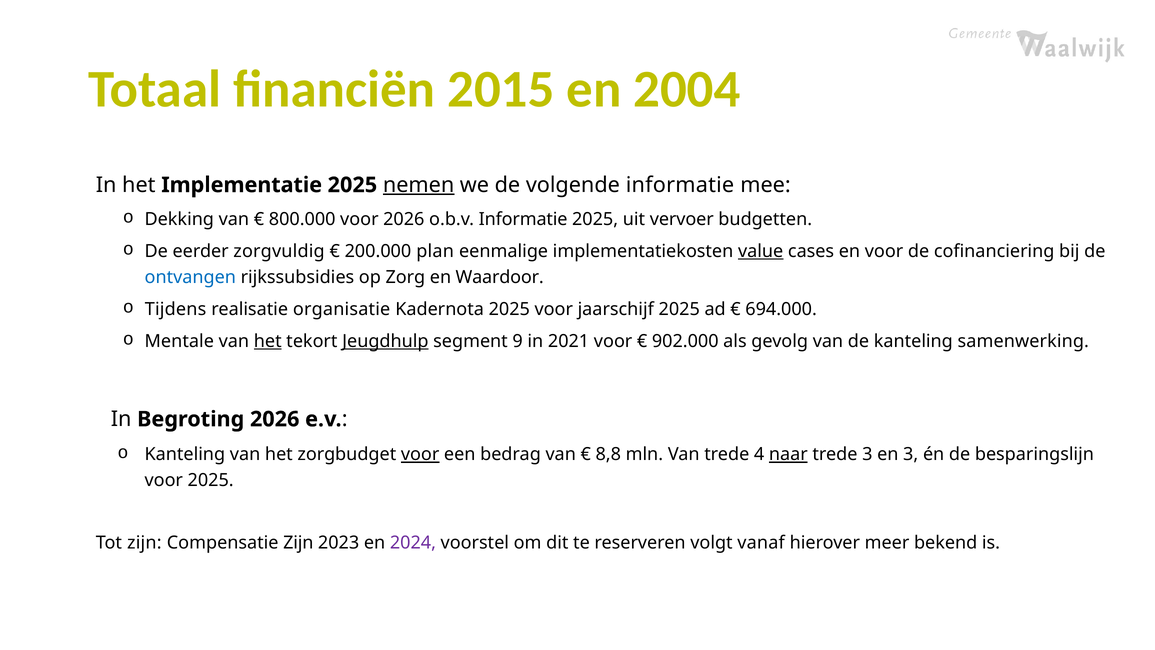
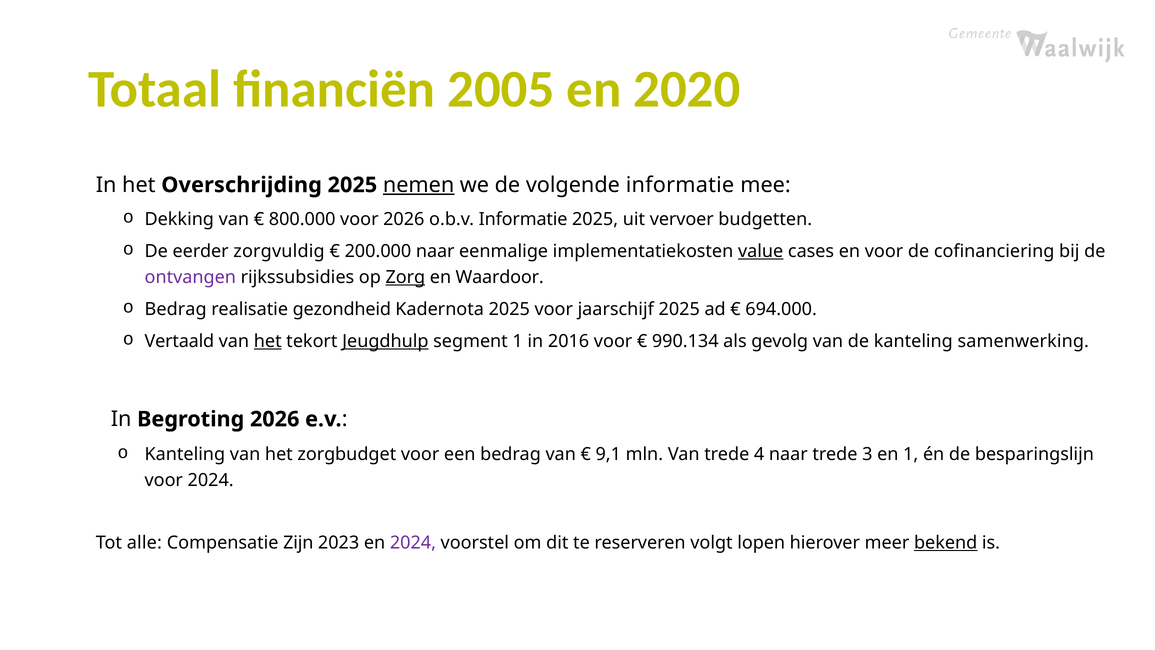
2015: 2015 -> 2005 (501, 89)
2004: 2004 -> 2020 (687, 89)
Implementatie: Implementatie -> Overschrijding (242, 185)
200.000 plan: plan -> naar (435, 251)
ontvangen colour: blue -> purple (190, 277)
Zorg underline: none -> present (405, 277)
Tijdens: Tijdens -> Bedrag (176, 309)
organisatie: organisatie -> gezondheid (342, 309)
Mentale: Mentale -> Vertaald (179, 341)
segment 9: 9 -> 1 (518, 341)
2021: 2021 -> 2016 (569, 341)
902.000: 902.000 -> 990.134 (685, 341)
voor underline: present -> none (420, 454)
8,8: 8,8 -> 9,1 (608, 454)
naar underline: present -> none (788, 454)
en 3: 3 -> 1 (911, 454)
voor 2025: 2025 -> 2024 (211, 480)
Tot zijn: zijn -> alle (144, 543)
vanaf: vanaf -> lopen (761, 543)
bekend underline: none -> present (946, 543)
